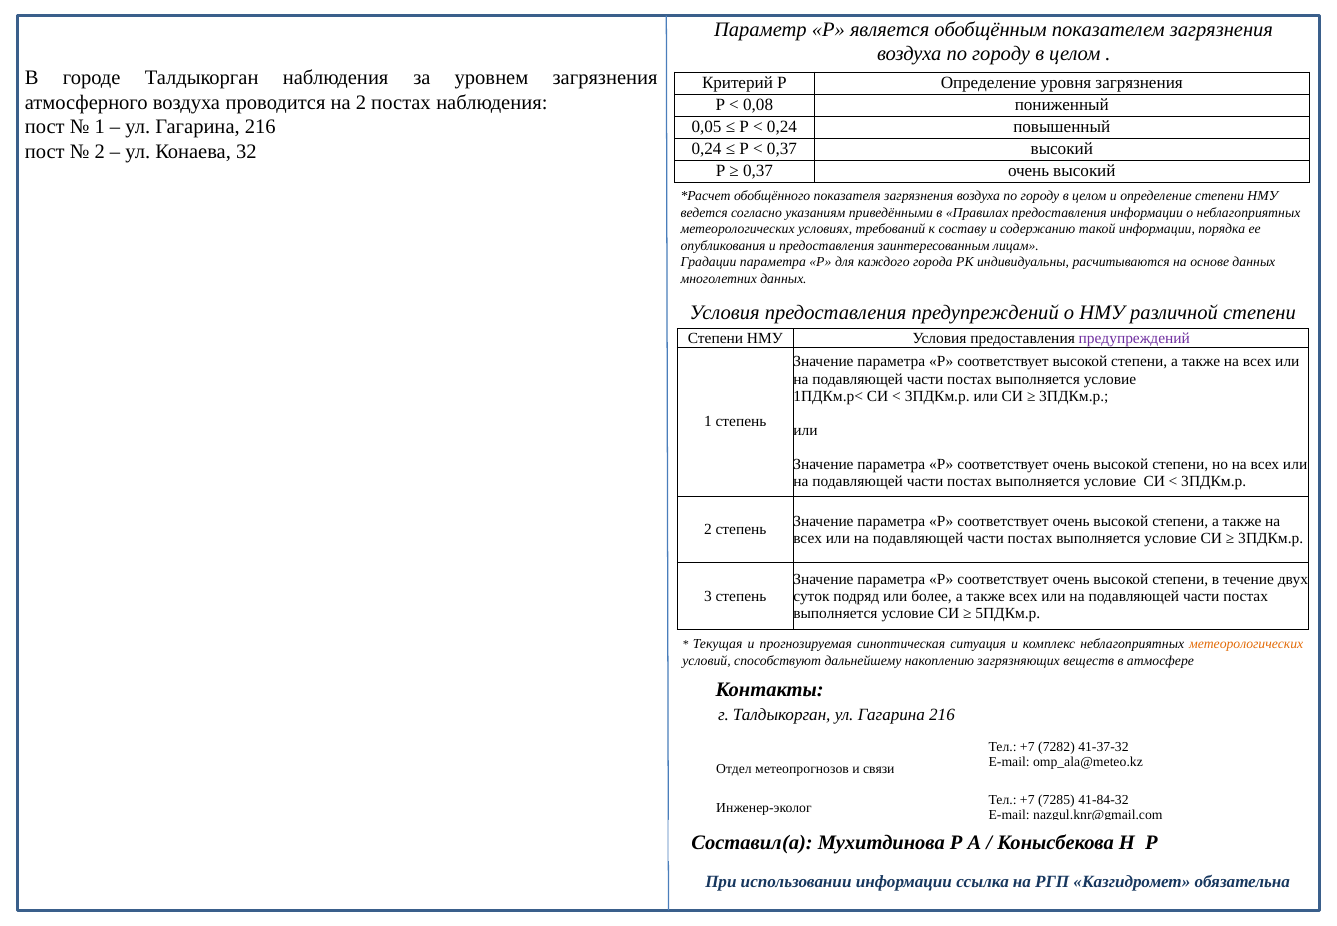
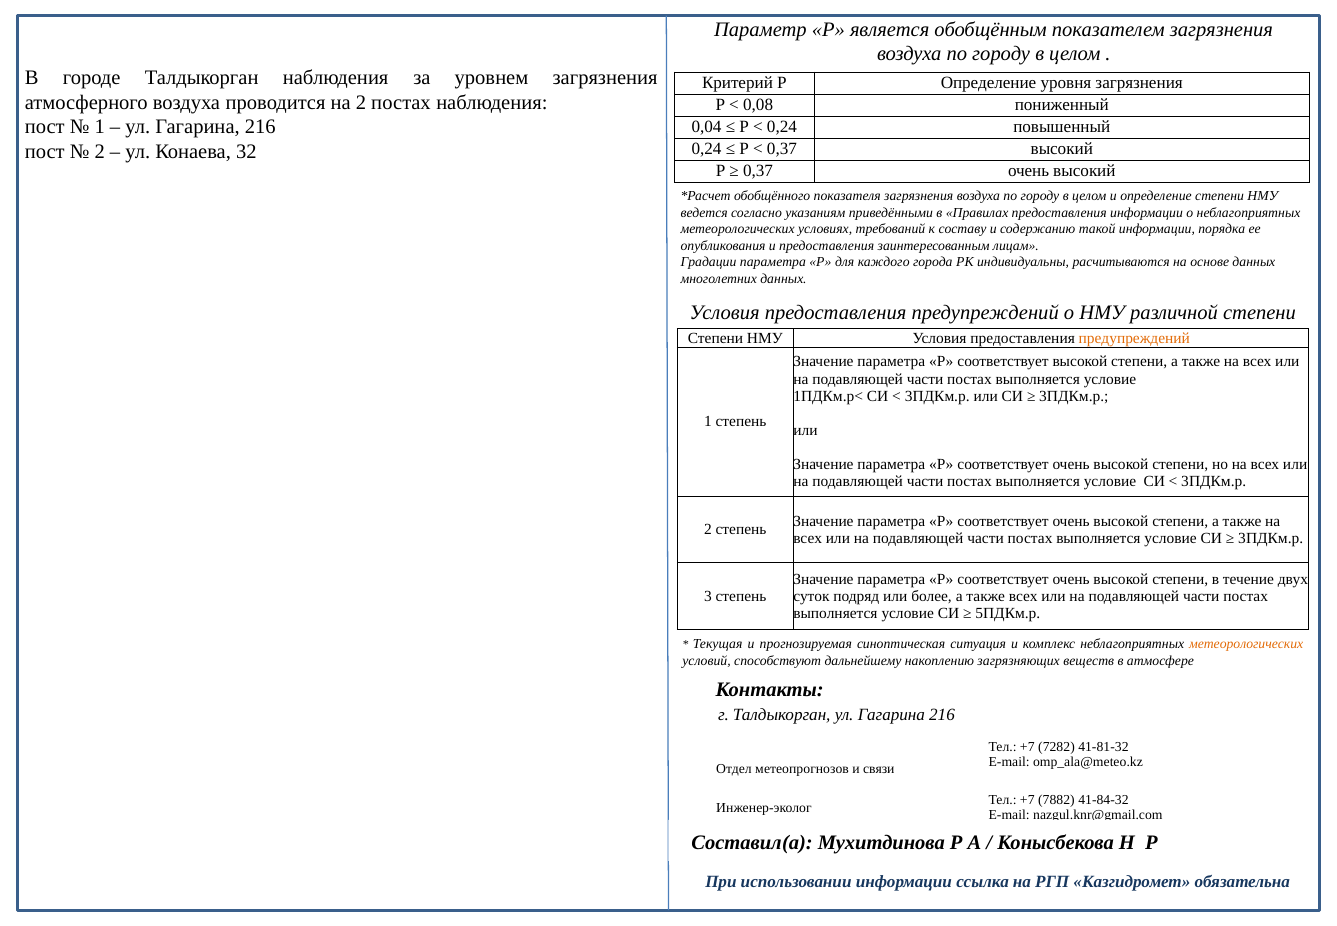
0,05: 0,05 -> 0,04 (707, 127)
предупреждений colour: purple -> orange (1134, 338)
41-37-32: 41-37-32 -> 41-81-32 (1103, 746)
7285: 7285 -> 7882 (1056, 800)
